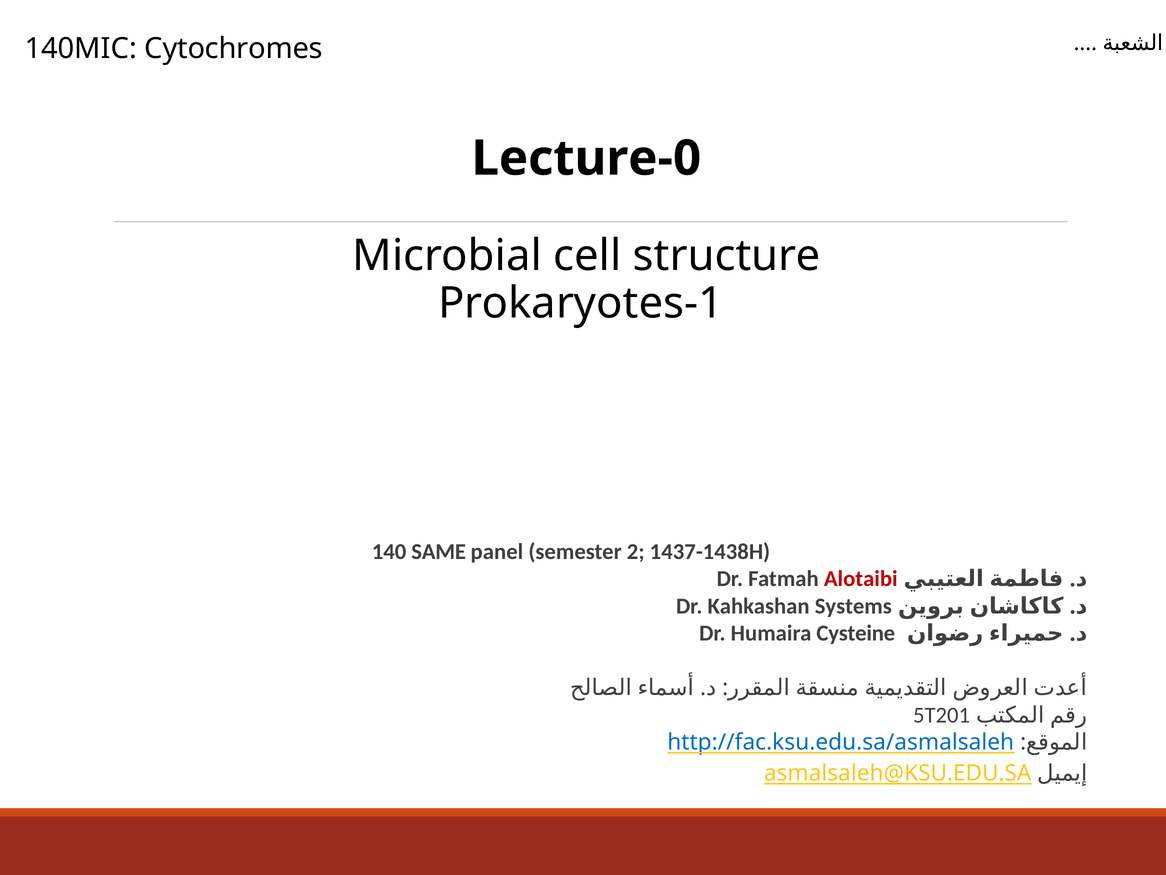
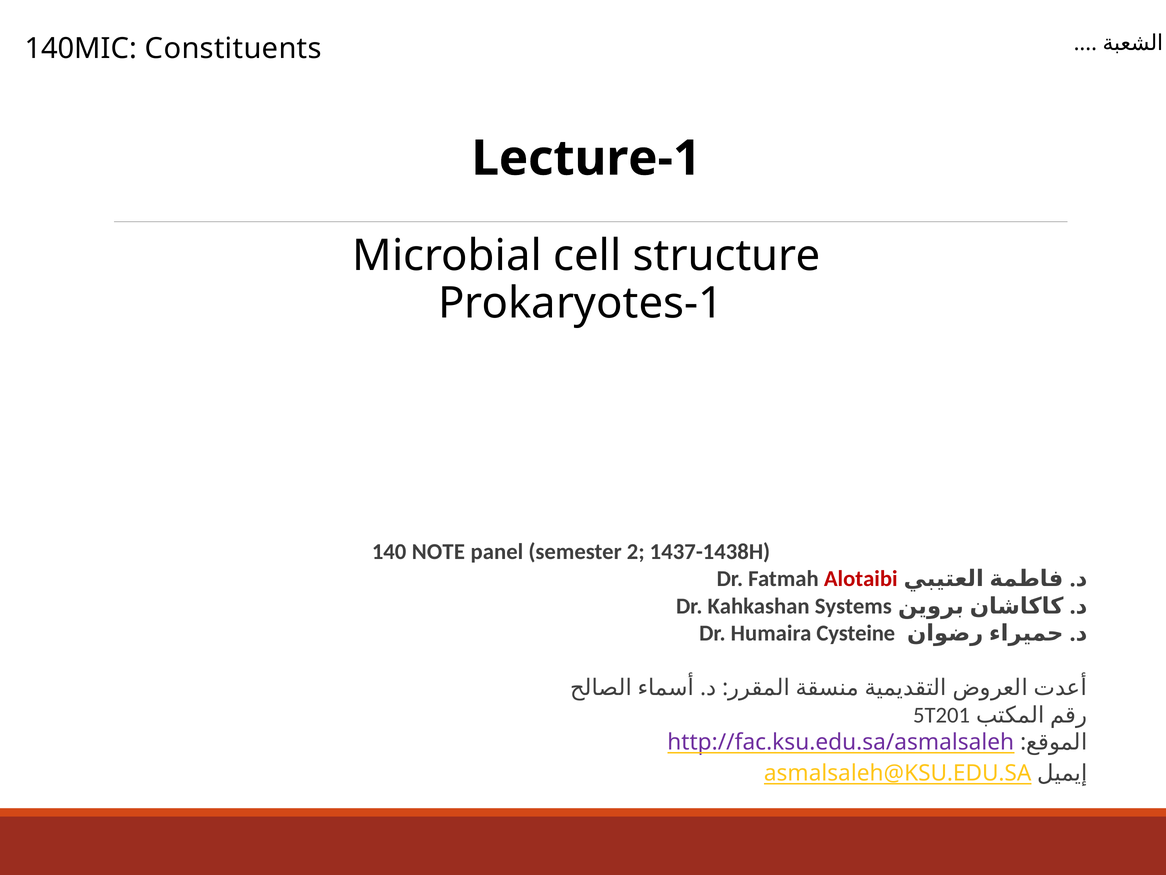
Cytochromes: Cytochromes -> Constituents (233, 48)
Lecture-0: Lecture-0 -> Lecture-1 (586, 158)
SAME: SAME -> NOTE (438, 551)
http://fac.ksu.edu.sa/asmalsaleh colour: blue -> purple (841, 742)
